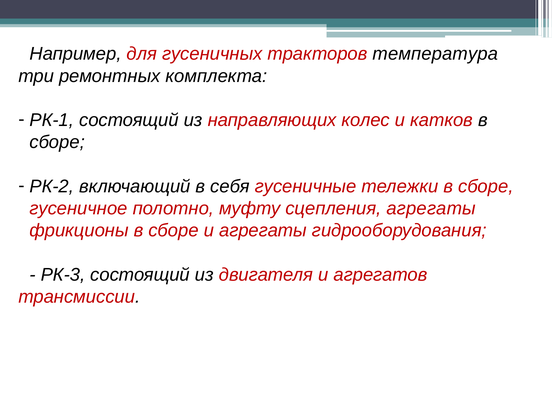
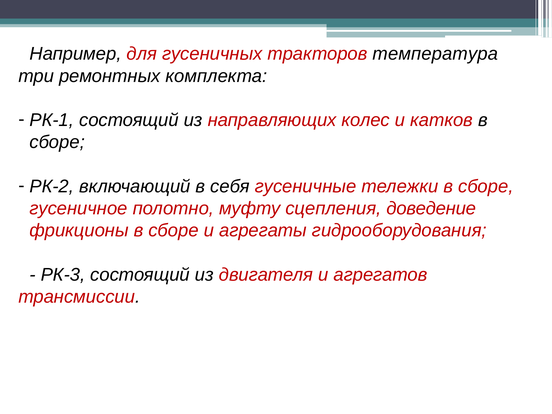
сцепления агрегаты: агрегаты -> доведение (431, 208)
